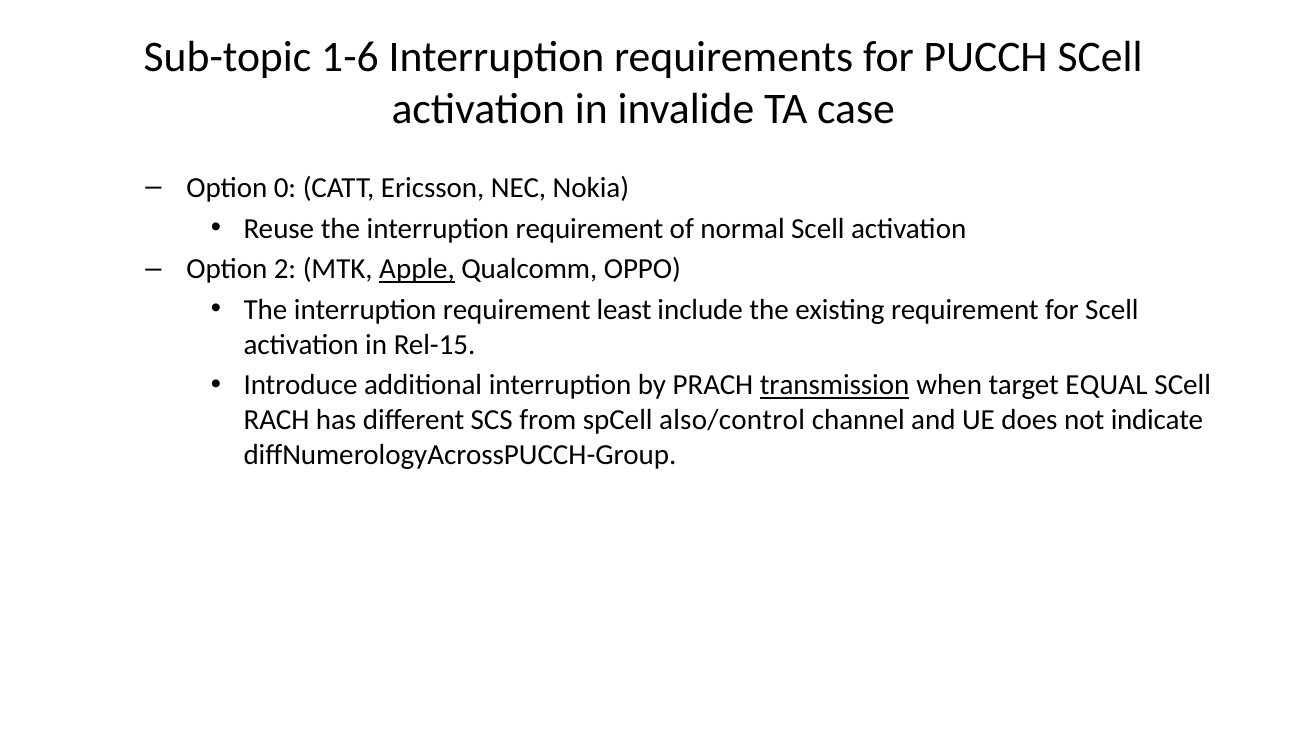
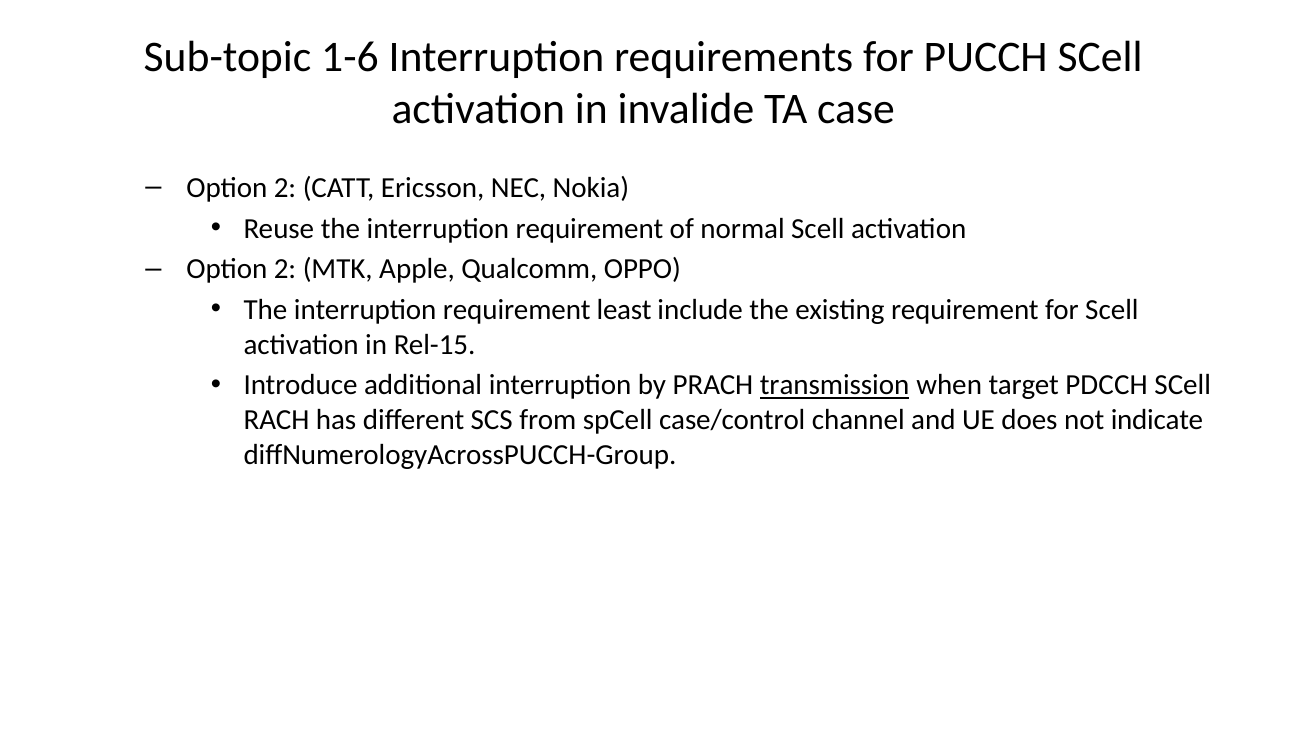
0: 0 -> 2 (285, 188)
Apple underline: present -> none (417, 269)
EQUAL: EQUAL -> PDCCH (1107, 385)
also/control: also/control -> case/control (732, 420)
